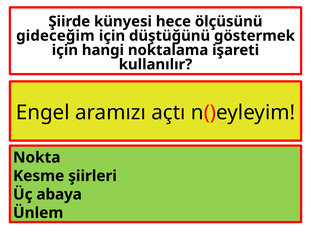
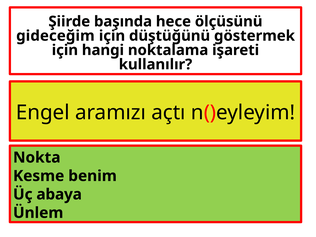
künyesi: künyesi -> başında (123, 21)
şiirleri: şiirleri -> benim (93, 176)
